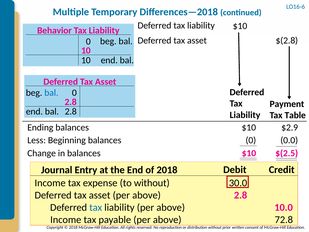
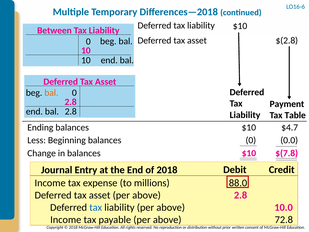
Behavior: Behavior -> Between (54, 30)
bal colour: blue -> orange (51, 93)
$2.9: $2.9 -> $4.7 (290, 127)
$(2.5: $(2.5 -> $(7.8 (287, 153)
to without: without -> millions (152, 183)
30.0: 30.0 -> 88.0 (238, 183)
